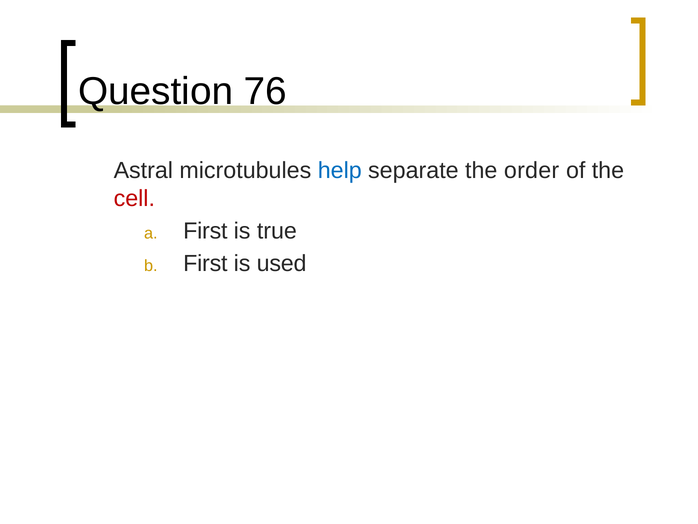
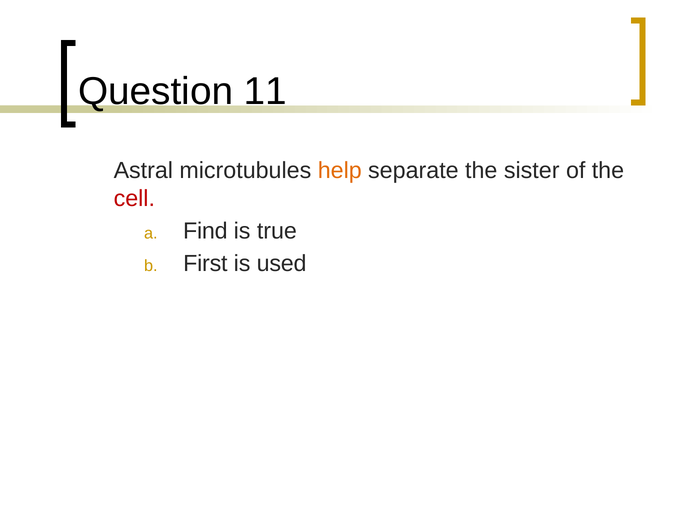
76: 76 -> 11 (265, 91)
help colour: blue -> orange (340, 170)
order: order -> sister (532, 170)
First: First -> Find (205, 231)
